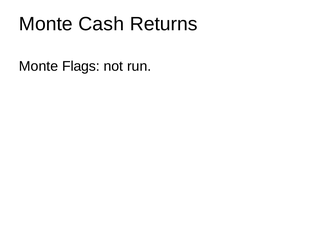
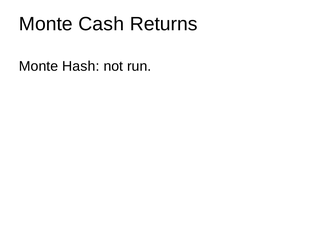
Flags: Flags -> Hash (81, 66)
